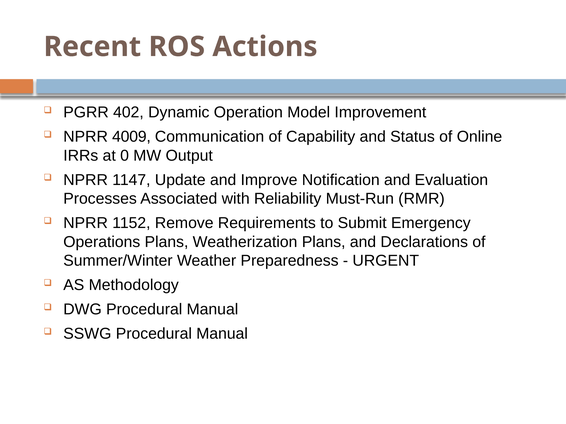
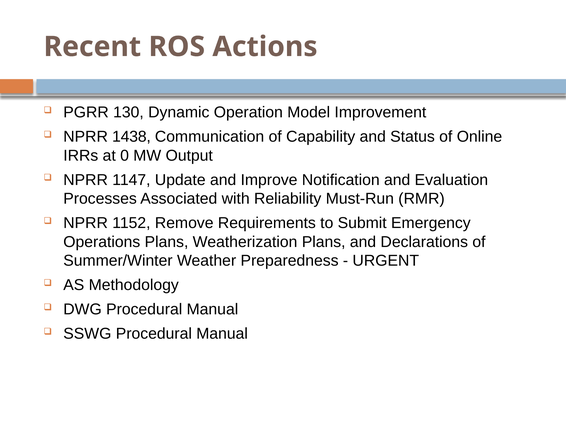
402: 402 -> 130 (128, 112)
4009: 4009 -> 1438 (131, 137)
